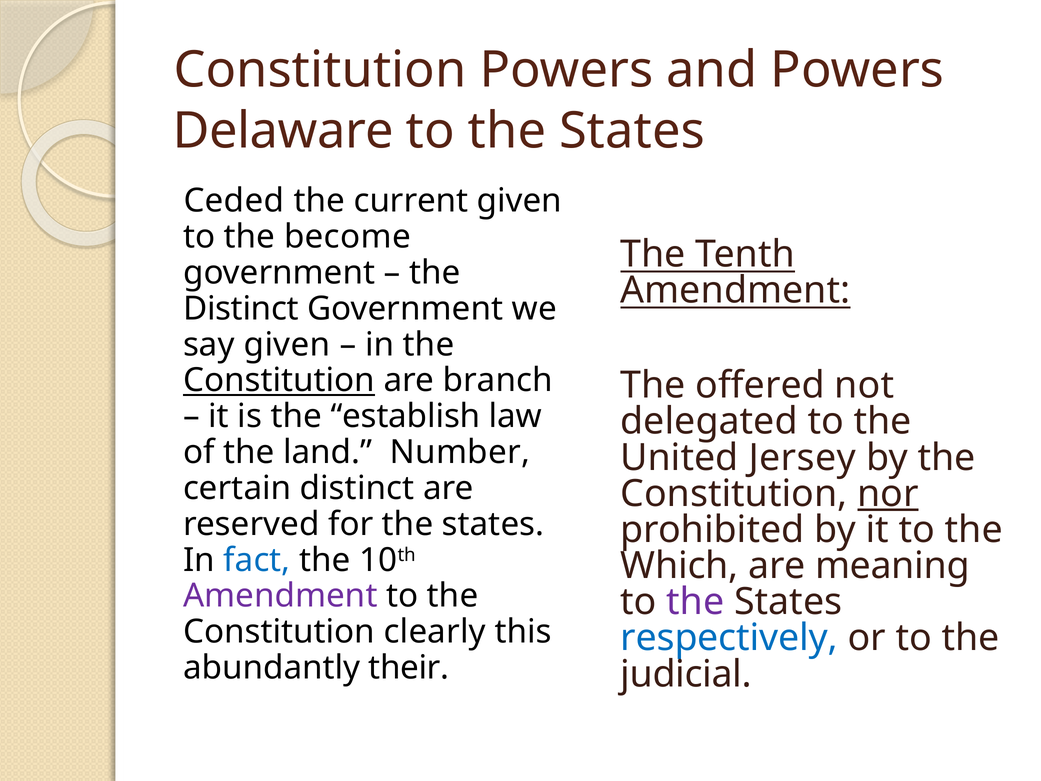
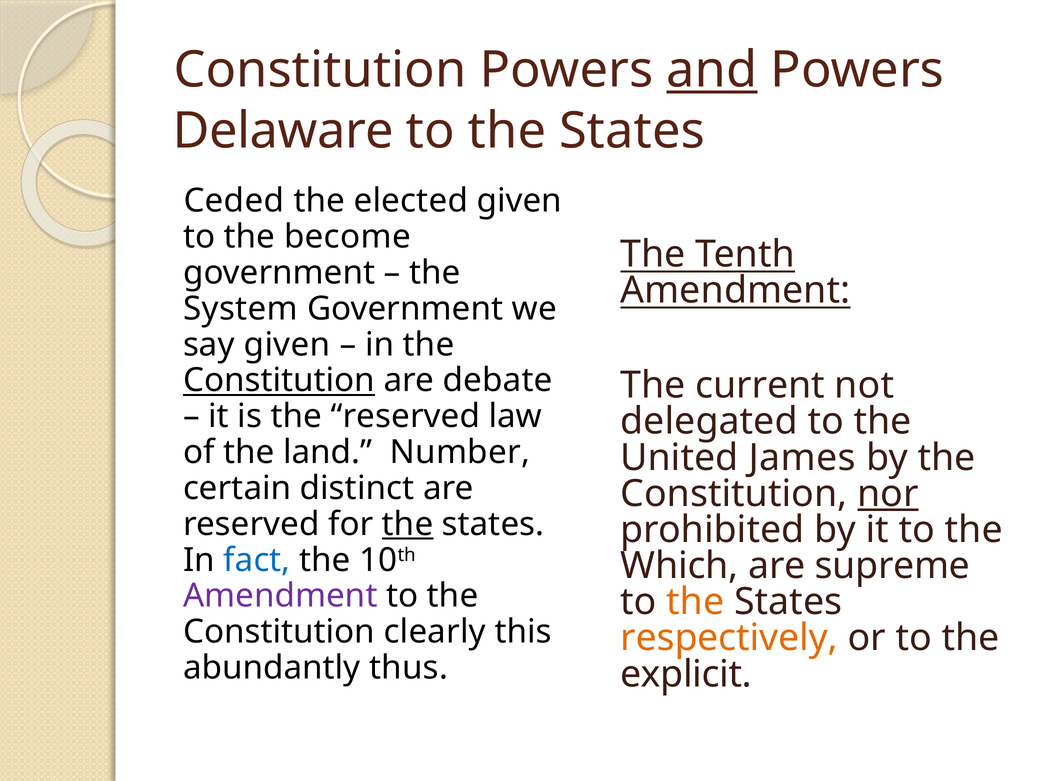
and underline: none -> present (712, 70)
current: current -> elected (411, 201)
Distinct: Distinct -> System (241, 309)
branch: branch -> debate (498, 380)
offered: offered -> current (760, 385)
the establish: establish -> reserved (405, 416)
Jersey: Jersey -> James (802, 457)
the underline: none -> present (408, 524)
meaning: meaning -> supreme (892, 566)
the colour: purple -> orange (695, 602)
respectively colour: blue -> orange (729, 638)
their: their -> thus (408, 668)
judicial: judicial -> explicit (686, 674)
